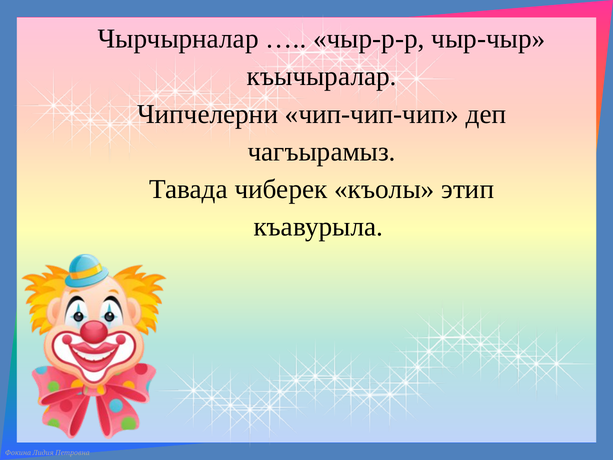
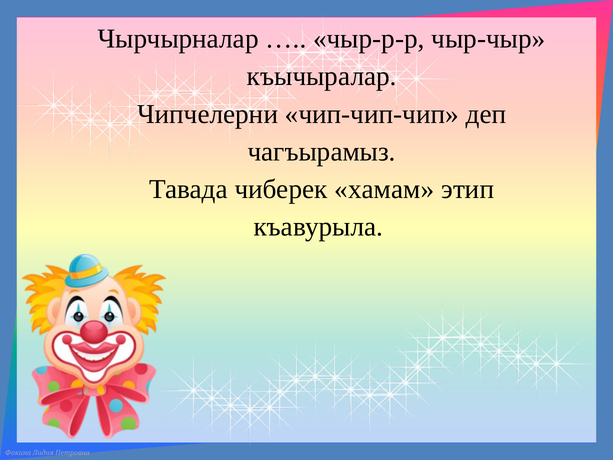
къолы: къолы -> хамам (384, 189)
